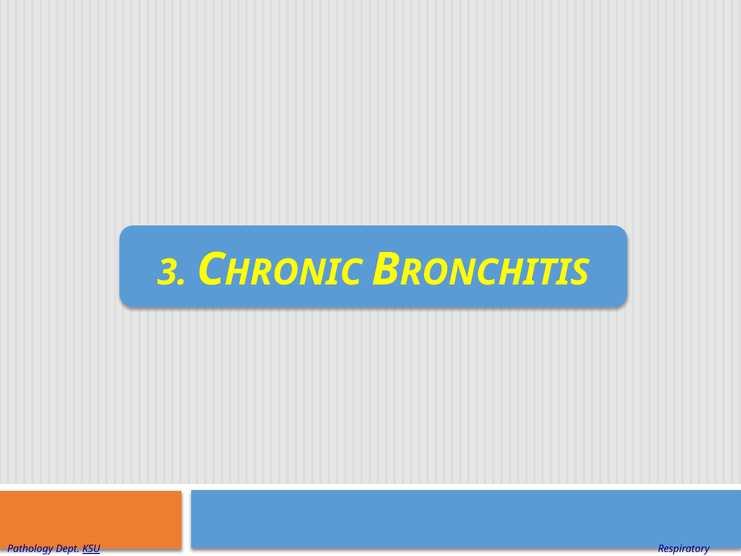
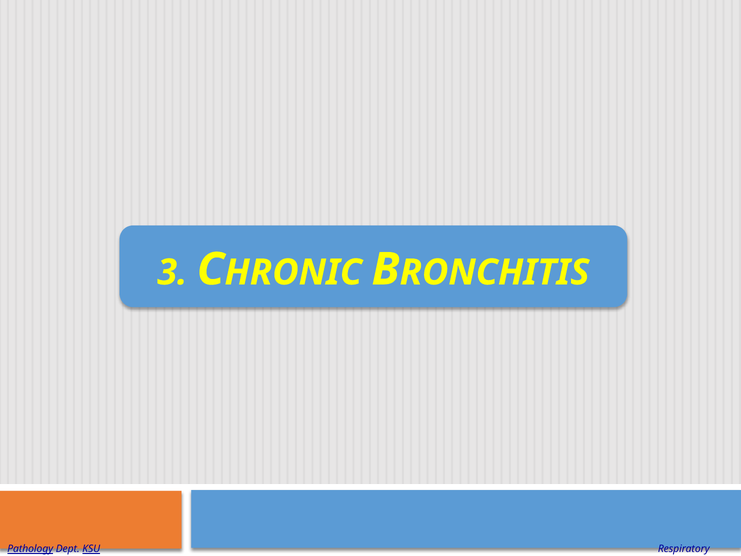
Pathology underline: none -> present (30, 549)
